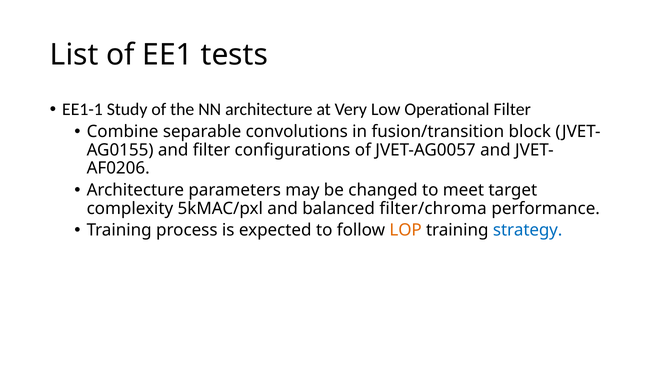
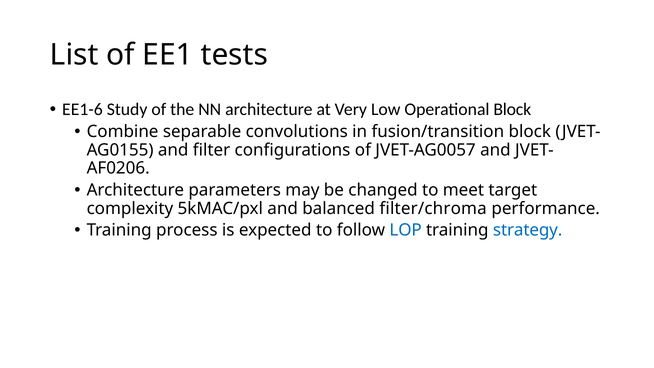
EE1-1: EE1-1 -> EE1-6 (82, 109)
Operational Filter: Filter -> Block (512, 109)
LOP colour: orange -> blue (406, 230)
